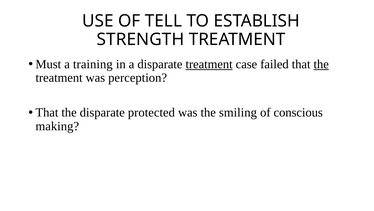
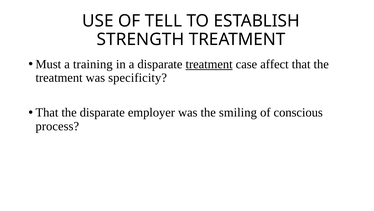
failed: failed -> affect (274, 64)
the underline: present -> none (321, 64)
perception: perception -> specificity (138, 78)
protected: protected -> employer (151, 112)
making: making -> process (57, 126)
